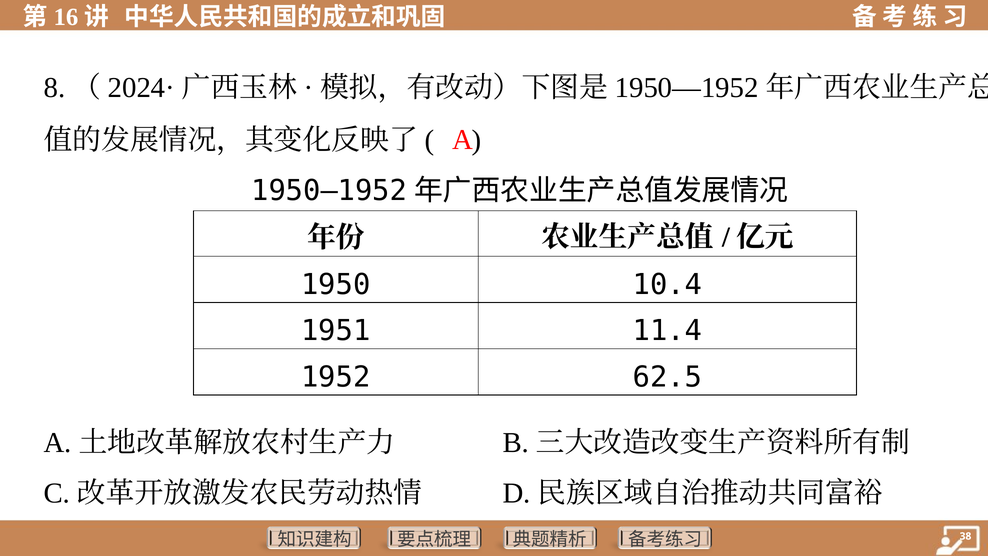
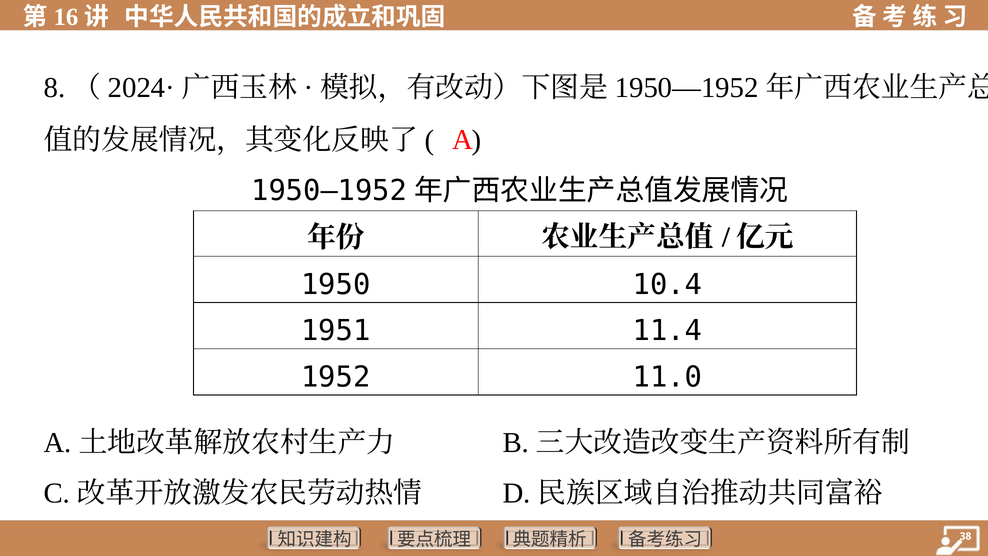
62.5: 62.5 -> 11.0 (667, 377)
